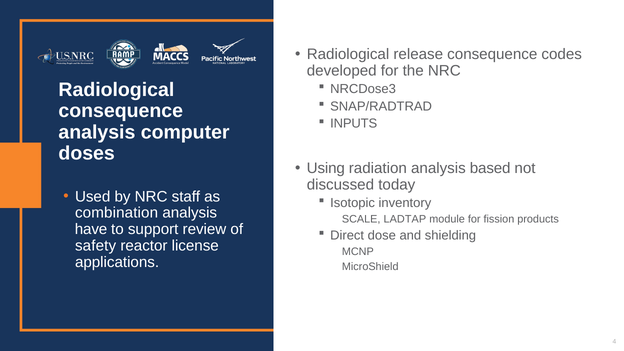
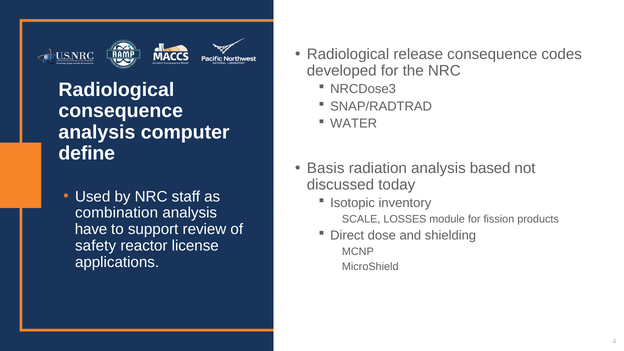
INPUTS: INPUTS -> WATER (354, 124)
doses: doses -> define (87, 153)
Using: Using -> Basis (326, 168)
LADTAP: LADTAP -> LOSSES (405, 219)
